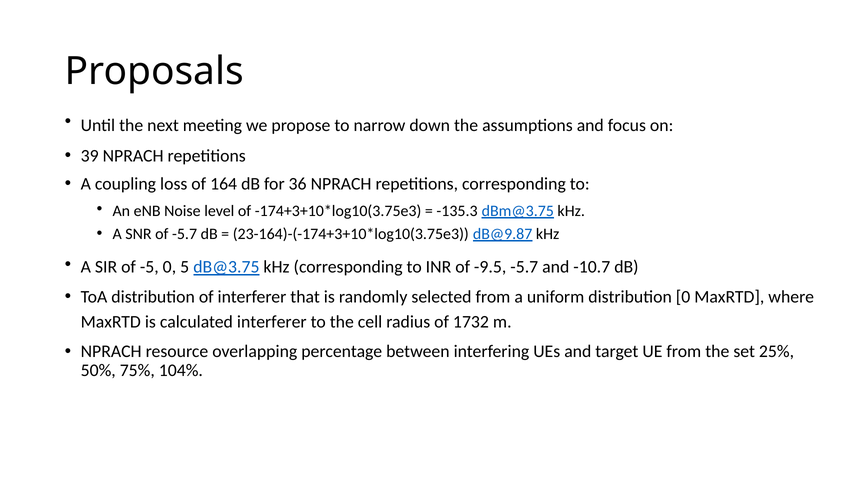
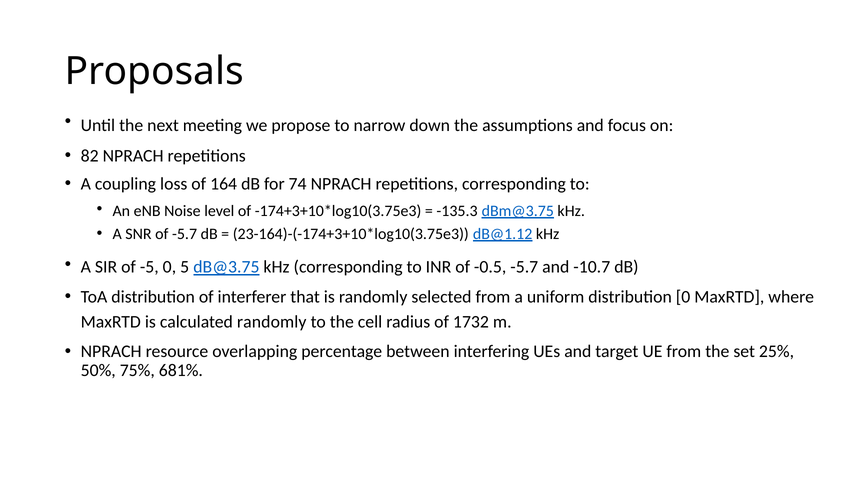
39: 39 -> 82 (90, 156)
36: 36 -> 74 (298, 184)
dB@9.87: dB@9.87 -> dB@1.12 (503, 234)
-9.5: -9.5 -> -0.5 (490, 267)
calculated interferer: interferer -> randomly (272, 322)
104%: 104% -> 681% (181, 371)
